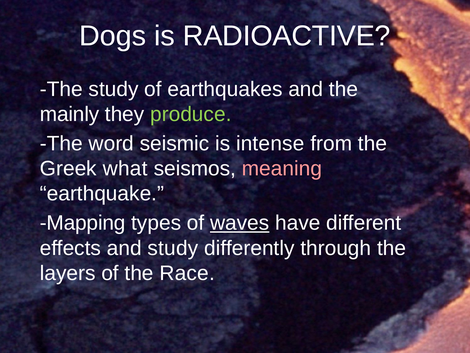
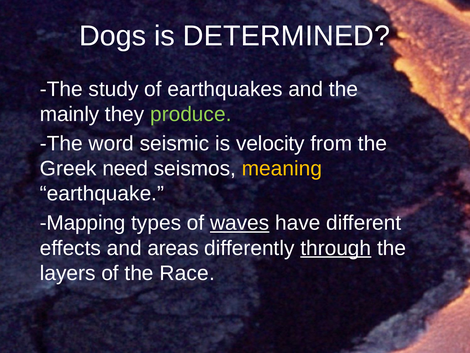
RADIOACTIVE: RADIOACTIVE -> DETERMINED (287, 36)
intense: intense -> velocity (270, 143)
what: what -> need (125, 168)
meaning colour: pink -> yellow (282, 168)
and study: study -> areas (173, 248)
through underline: none -> present (336, 248)
